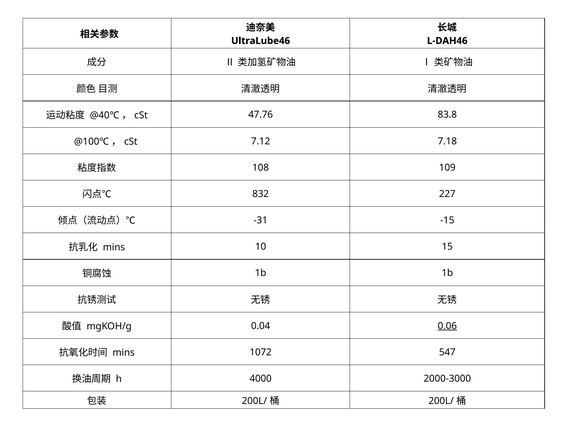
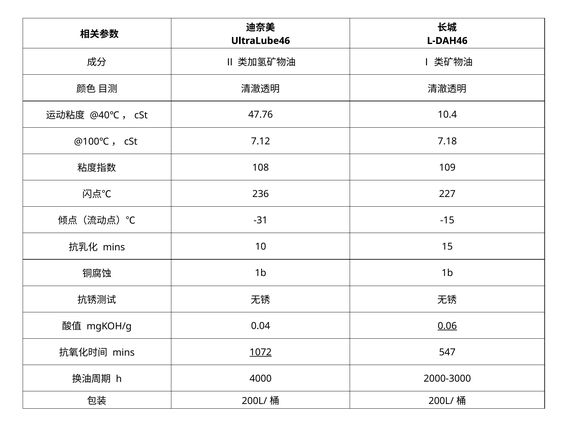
83.8: 83.8 -> 10.4 (447, 115)
832: 832 -> 236 (261, 194)
1072 underline: none -> present (261, 352)
